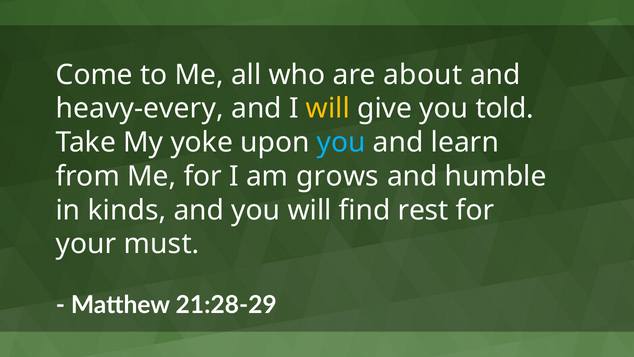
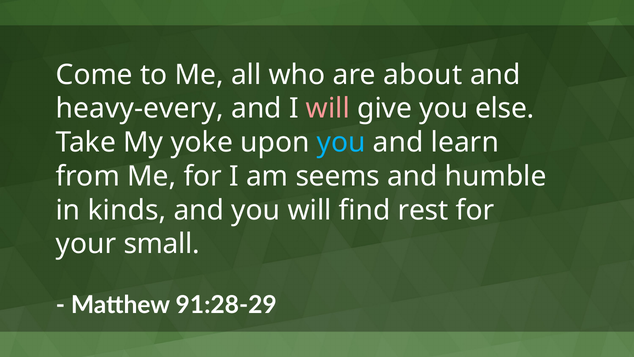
will colour: yellow -> pink (328, 109)
told: told -> else (505, 109)
grows: grows -> seems (338, 176)
must: must -> small (162, 244)
21:28-29: 21:28-29 -> 91:28-29 (226, 305)
